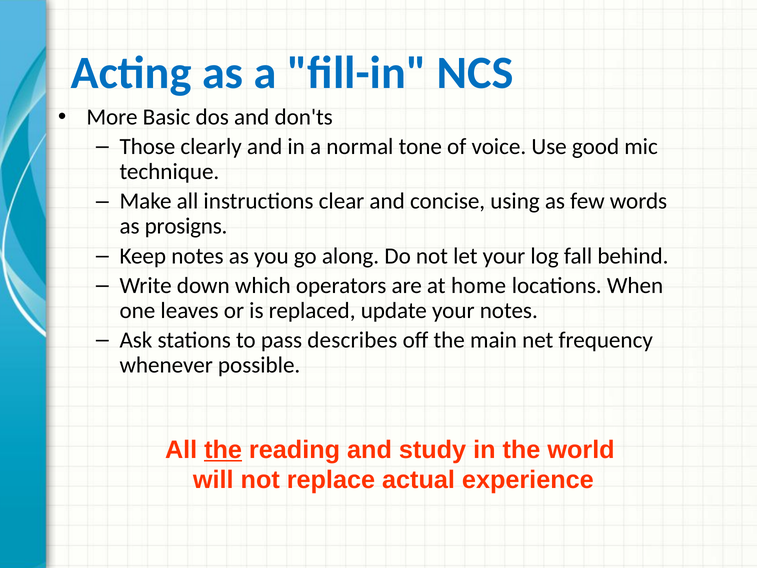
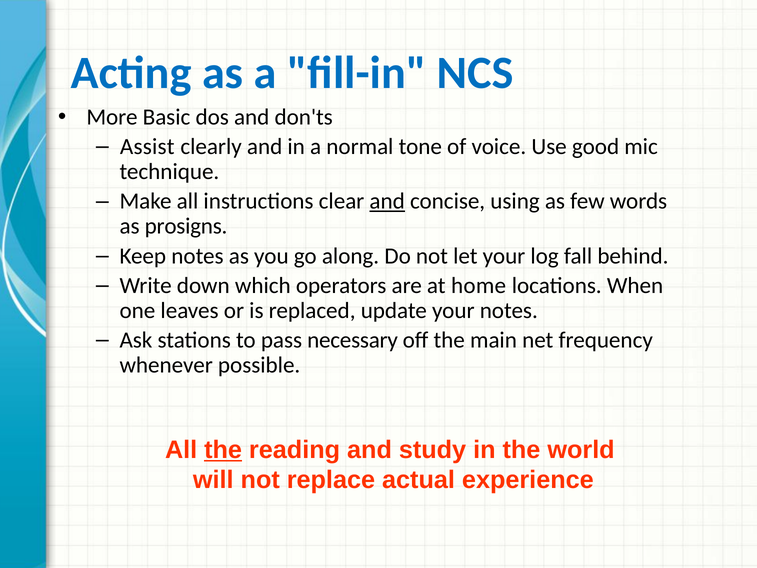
Those: Those -> Assist (147, 147)
and underline: none -> present (387, 201)
describes: describes -> necessary (353, 340)
